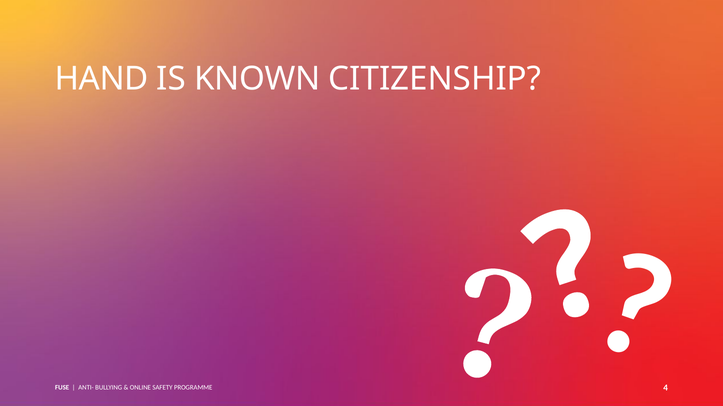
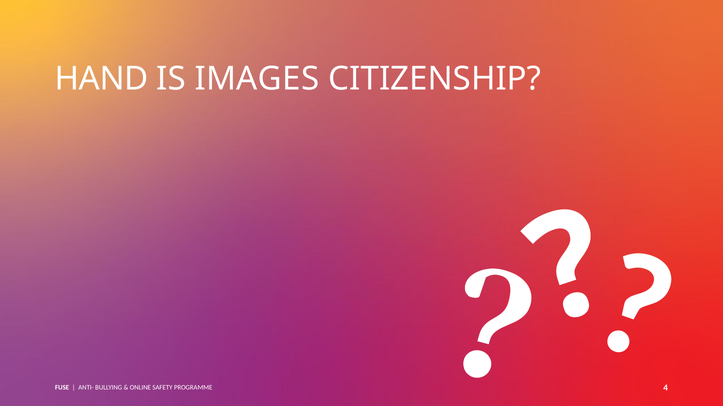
KNOWN: KNOWN -> IMAGES (257, 79)
